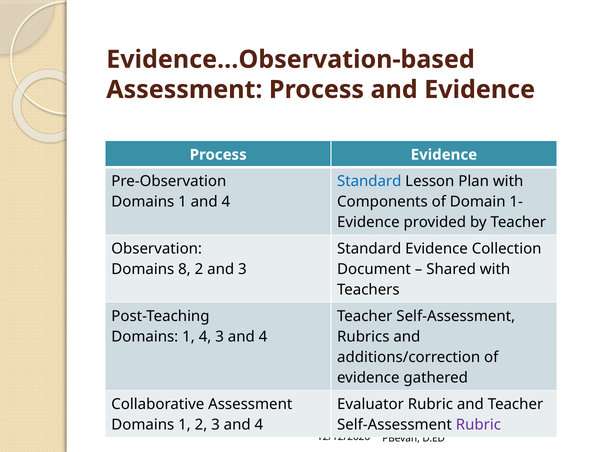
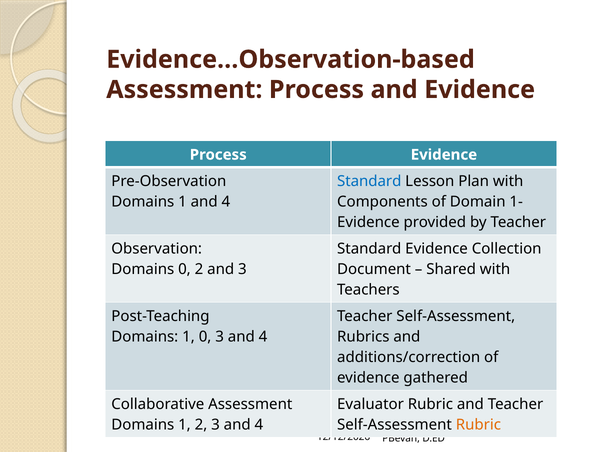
Domains 8: 8 -> 0 (184, 269)
1 4: 4 -> 0 (205, 337)
Rubric colour: purple -> orange (478, 424)
